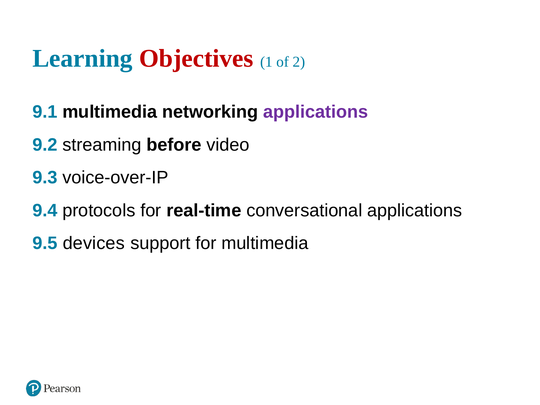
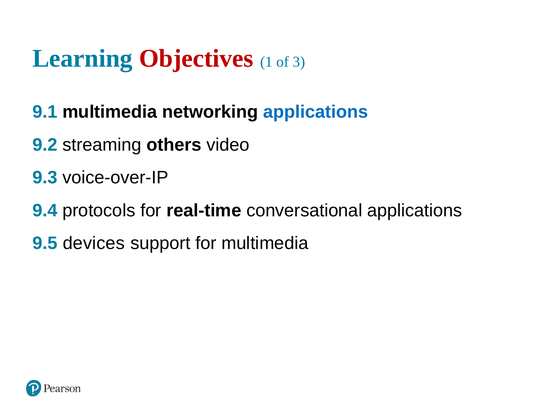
2: 2 -> 3 (299, 62)
applications colour: purple -> blue (316, 112)
before: before -> others (174, 145)
